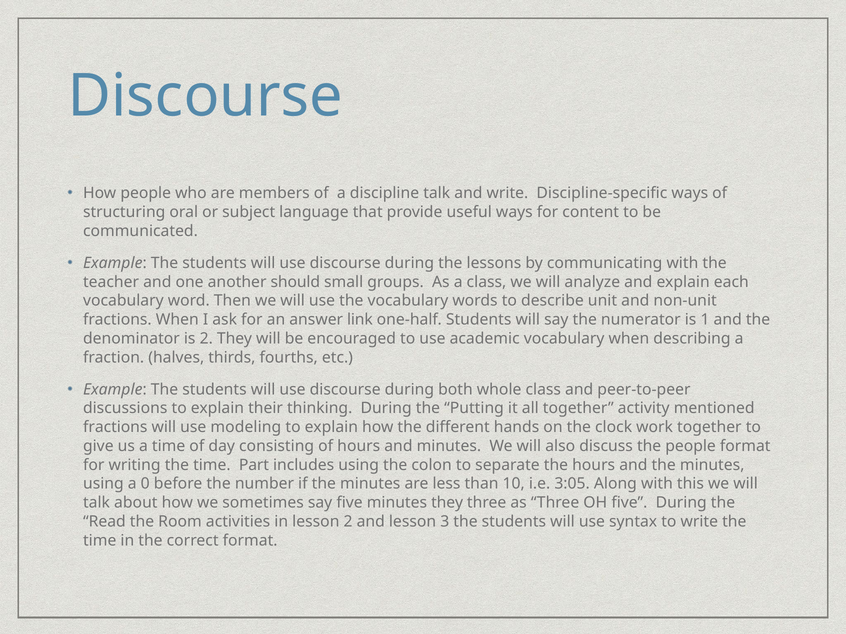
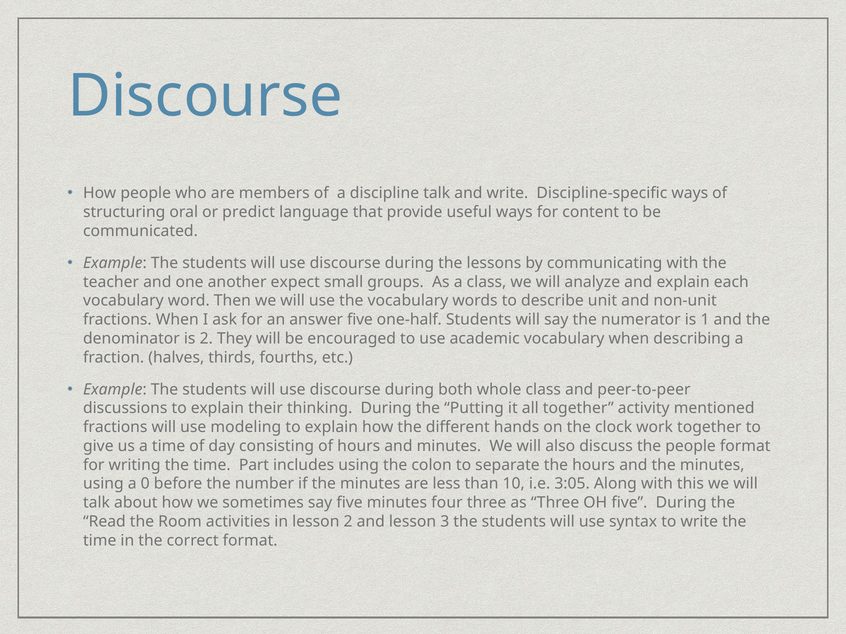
subject: subject -> predict (249, 212)
should: should -> expect (295, 282)
answer link: link -> five (360, 320)
minutes they: they -> four (447, 503)
